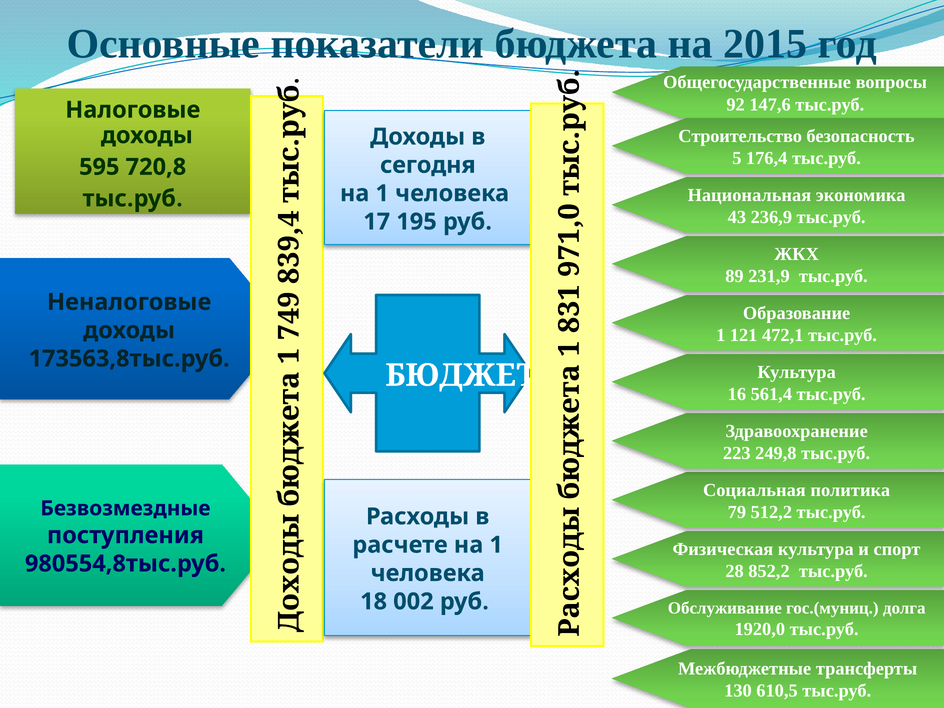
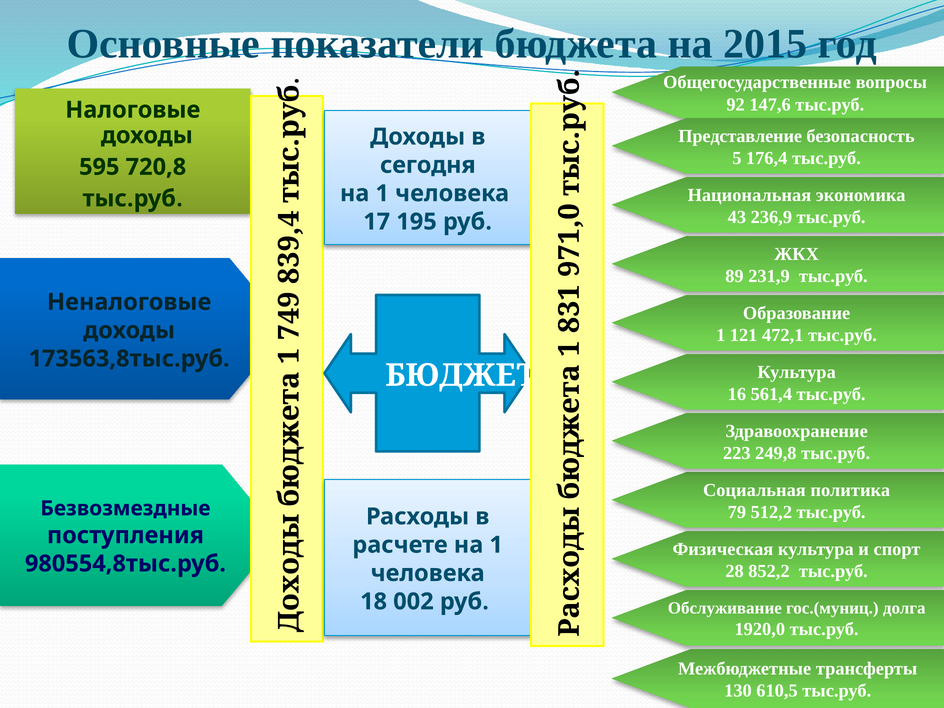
Строительство: Строительство -> Представление (740, 136)
